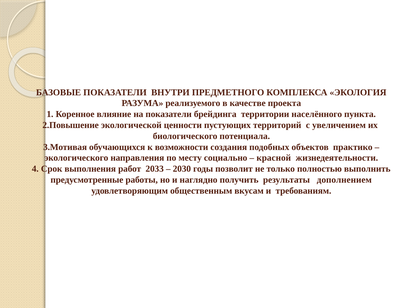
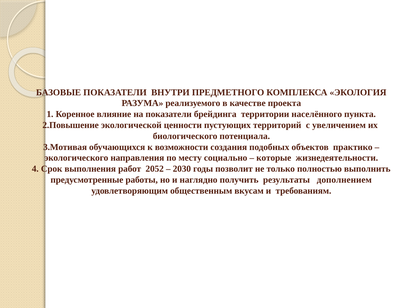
красной: красной -> которые (274, 158)
2033: 2033 -> 2052 (155, 169)
